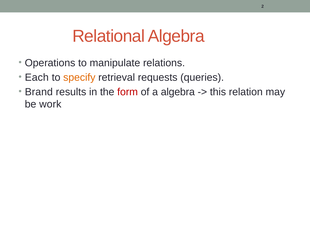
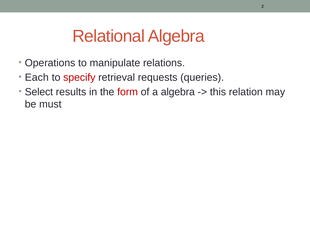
specify colour: orange -> red (79, 77)
Brand: Brand -> Select (39, 92)
work: work -> must (50, 104)
